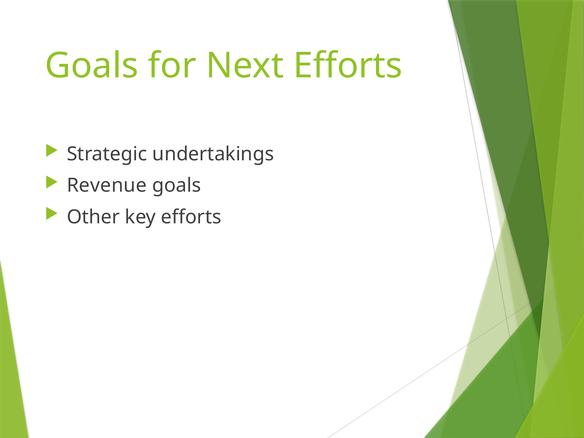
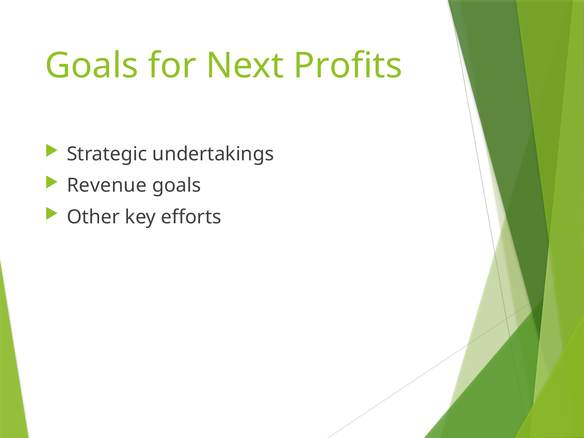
Next Efforts: Efforts -> Profits (348, 66)
